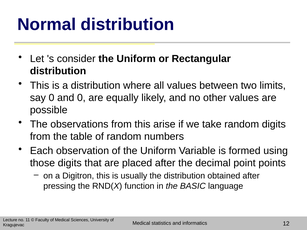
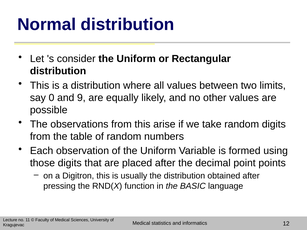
and 0: 0 -> 9 (81, 98)
